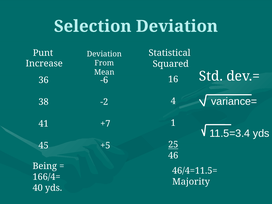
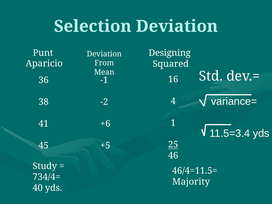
Statistical: Statistical -> Designing (170, 53)
Increase: Increase -> Aparicio (44, 63)
-6: -6 -> -1 (104, 80)
+7: +7 -> +6 (105, 124)
Being: Being -> Study (45, 166)
166/4=: 166/4= -> 734/4= (47, 177)
